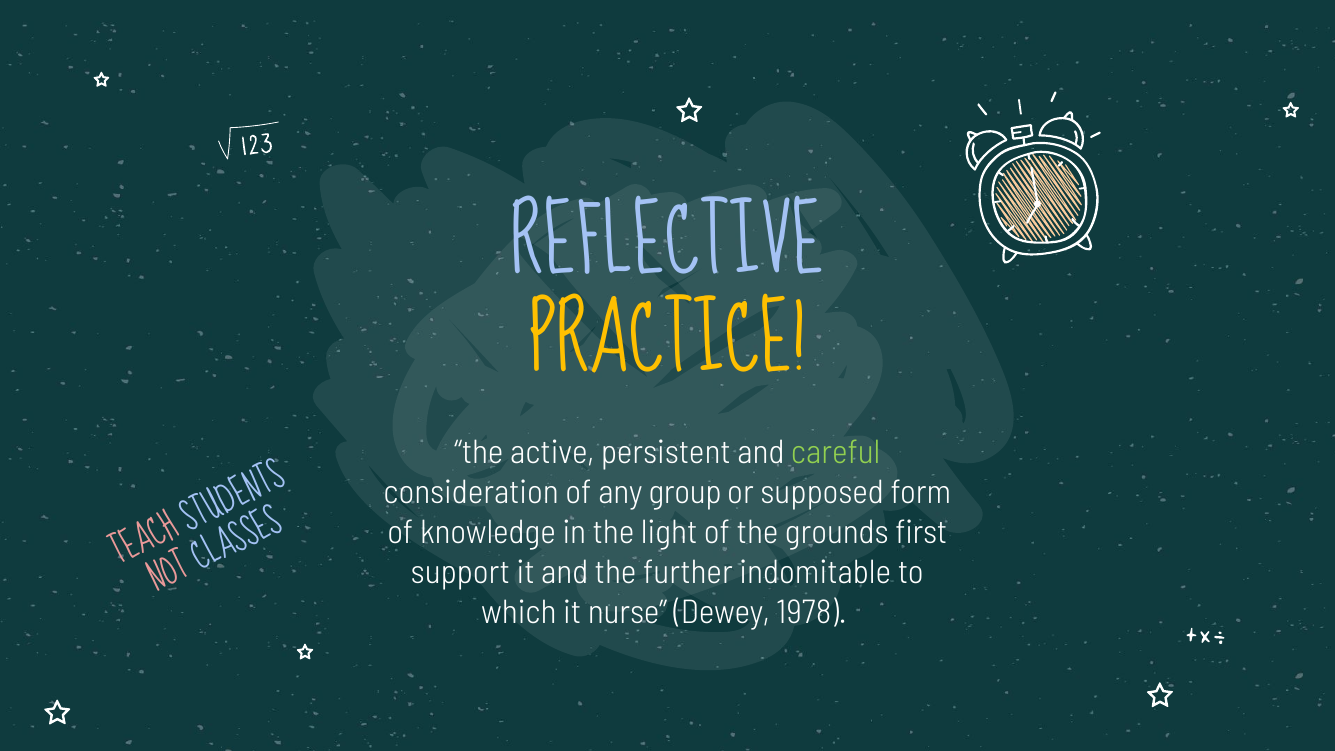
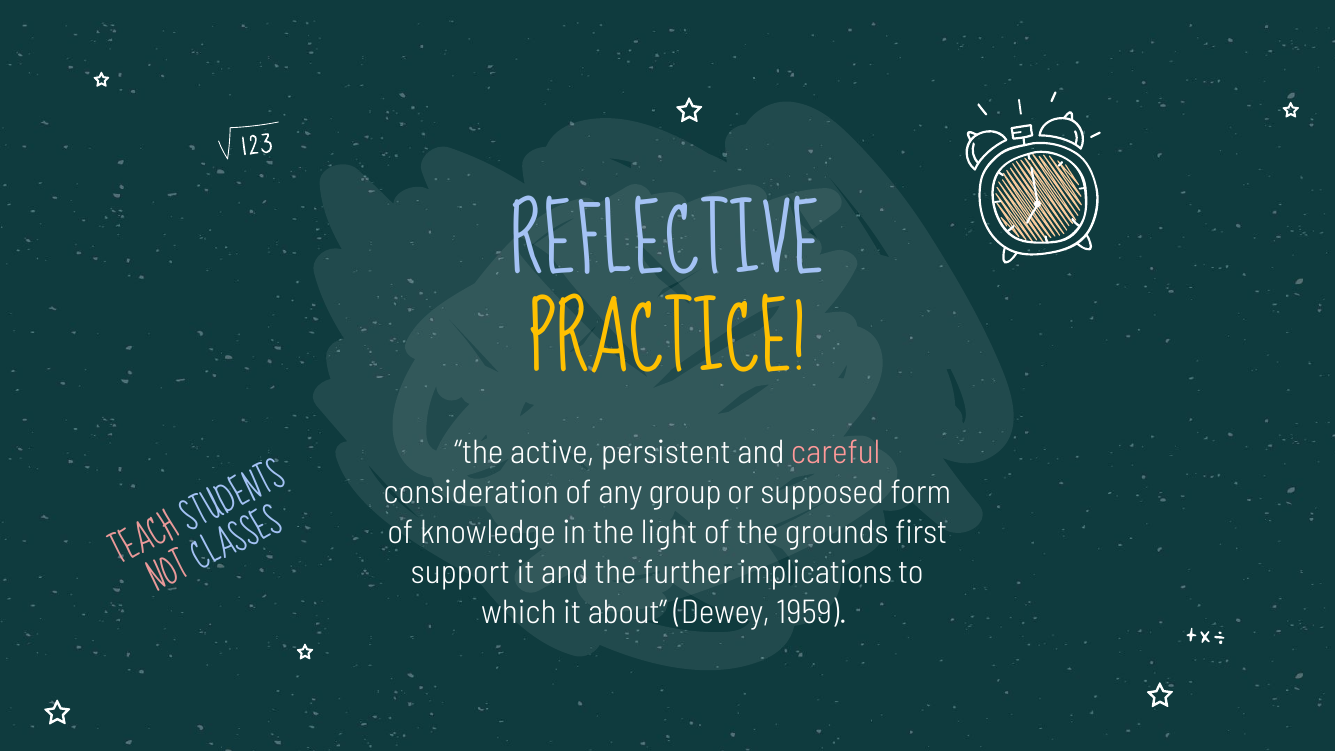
careful colour: light green -> pink (836, 452)
indomitable: indomitable -> implications (815, 572)
nurse: nurse -> about (628, 613)
1978: 1978 -> 1959 (812, 613)
